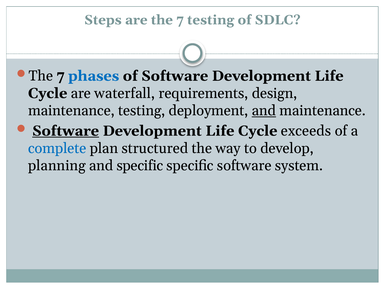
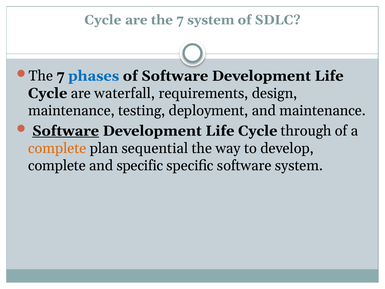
Steps: Steps -> Cycle (103, 20)
7 testing: testing -> system (211, 20)
and underline: present -> none (264, 111)
exceeds: exceeds -> through (306, 131)
complete colour: blue -> orange (57, 148)
structured: structured -> sequential (155, 148)
planning: planning -> complete (57, 165)
